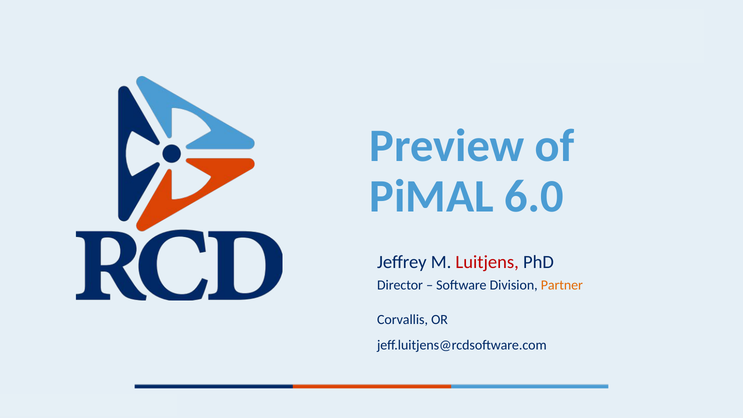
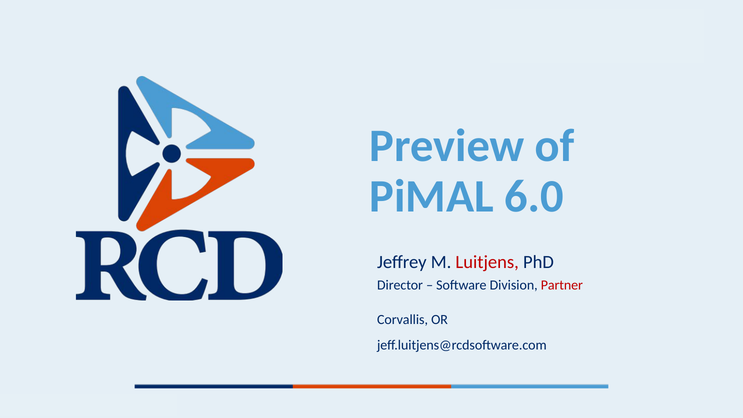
Partner colour: orange -> red (562, 285)
